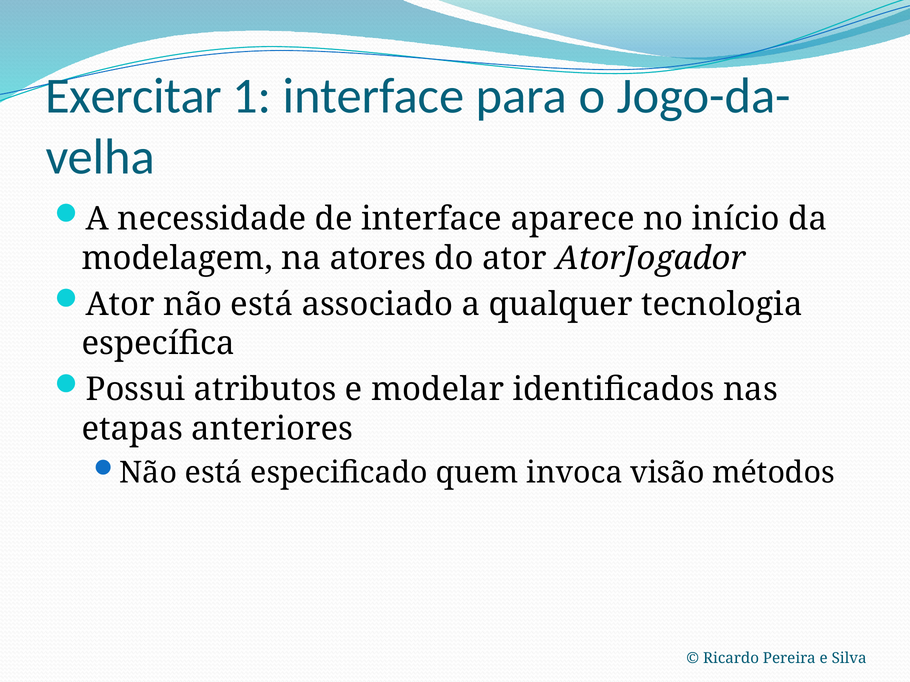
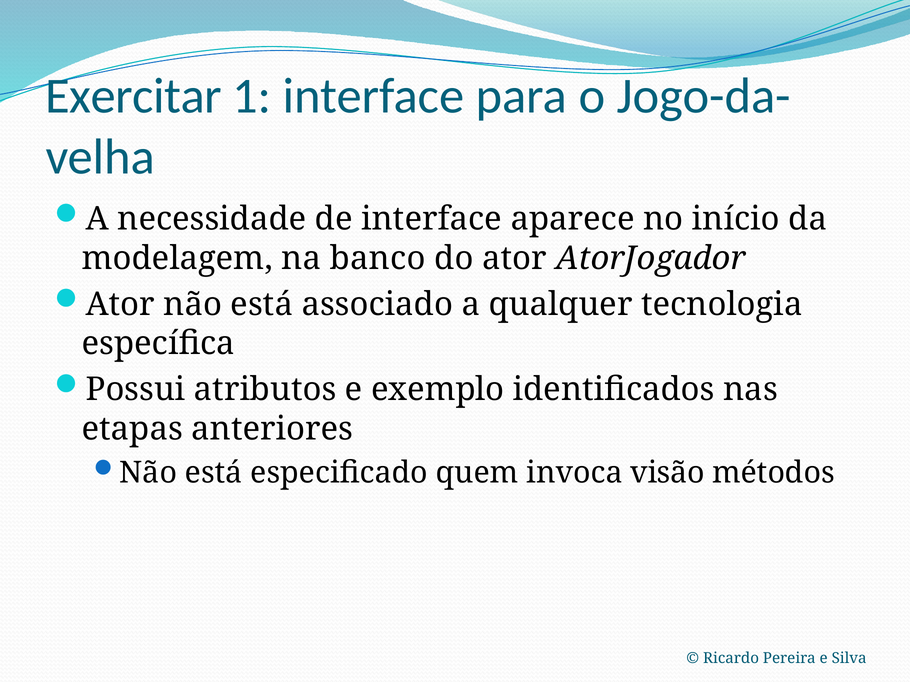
atores: atores -> banco (378, 259)
modelar: modelar -> exemplo (438, 390)
